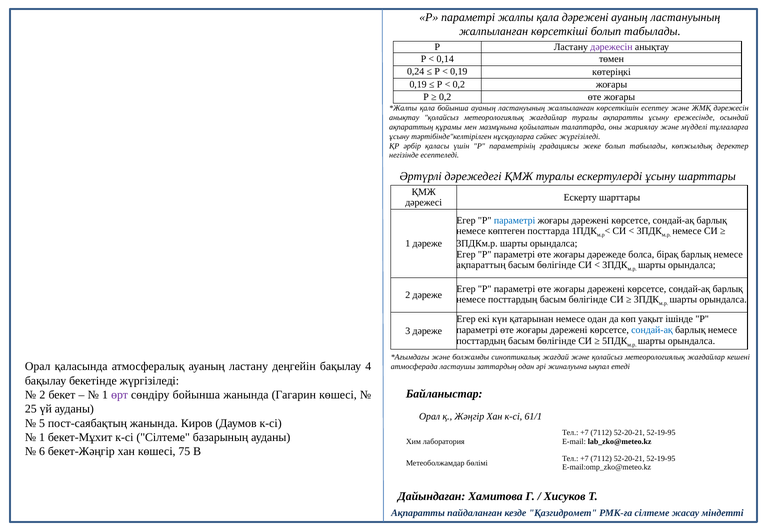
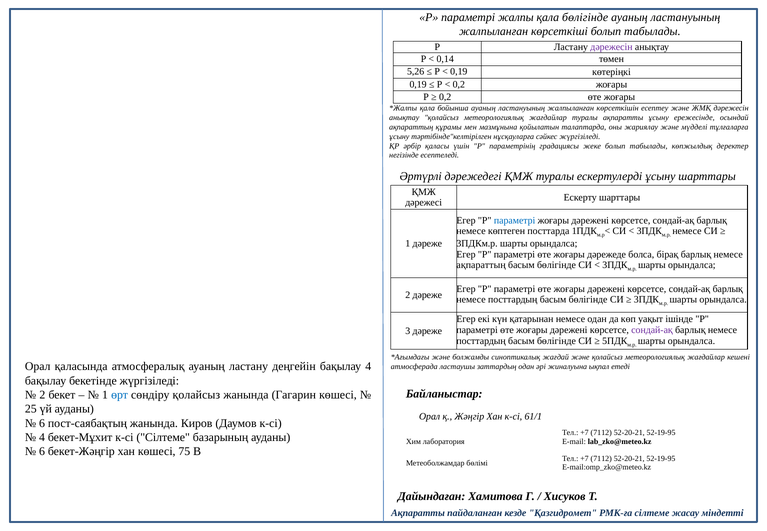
қала дәрежені: дәрежені -> бөлігінде (585, 17)
0,24: 0,24 -> 5,26 (416, 72)
сондай-ақ colour: blue -> purple (652, 330)
өрт colour: purple -> blue (120, 395)
сөндіру бойынша: бойынша -> қолайсыз (196, 395)
5: 5 -> 6 (42, 423)
1: 1 -> 4 (42, 437)
